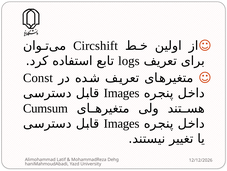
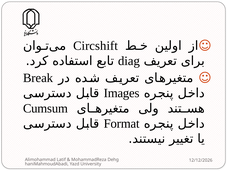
logs: logs -> diag (129, 61)
Const: Const -> Break (38, 78)
Images: Images -> Format (122, 123)
